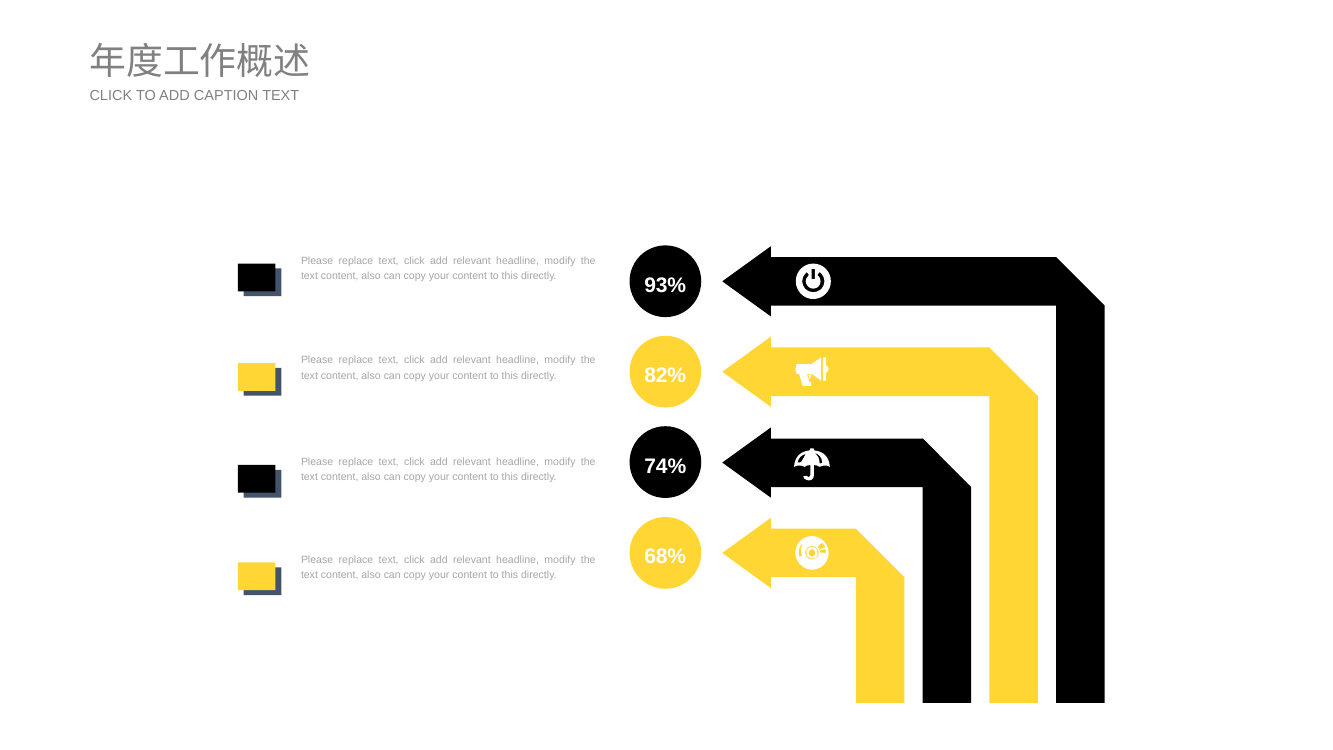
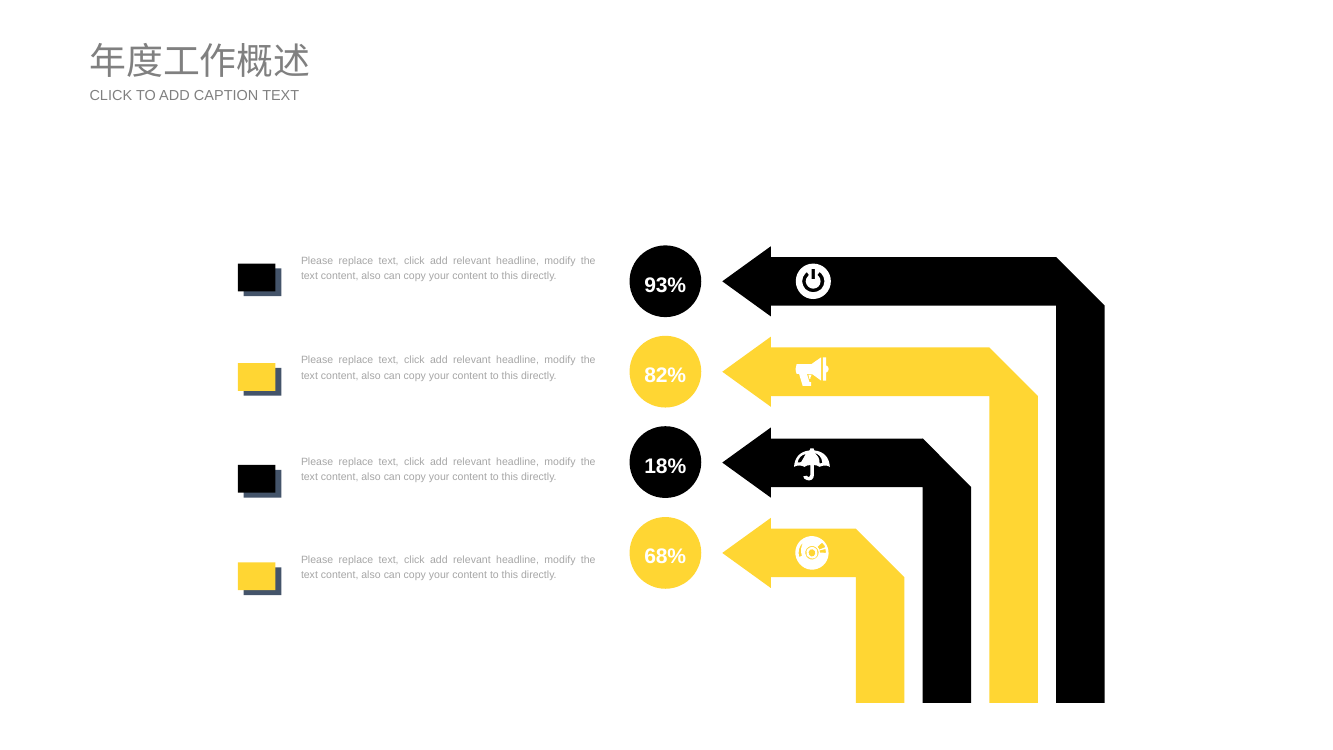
74%: 74% -> 18% (665, 466)
